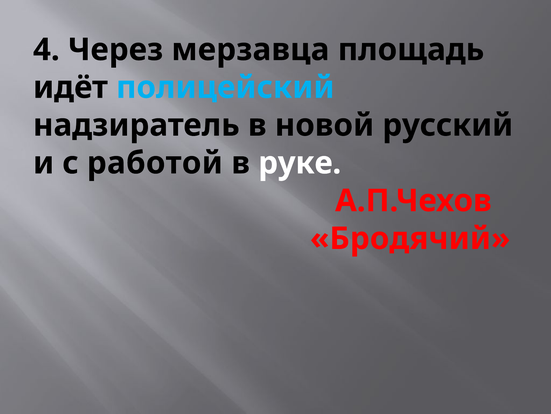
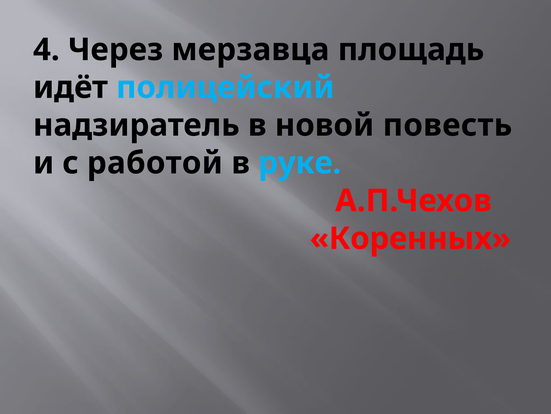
русский: русский -> повесть (447, 125)
руке colour: white -> light blue (300, 163)
Бродячий: Бродячий -> Коренных (410, 238)
